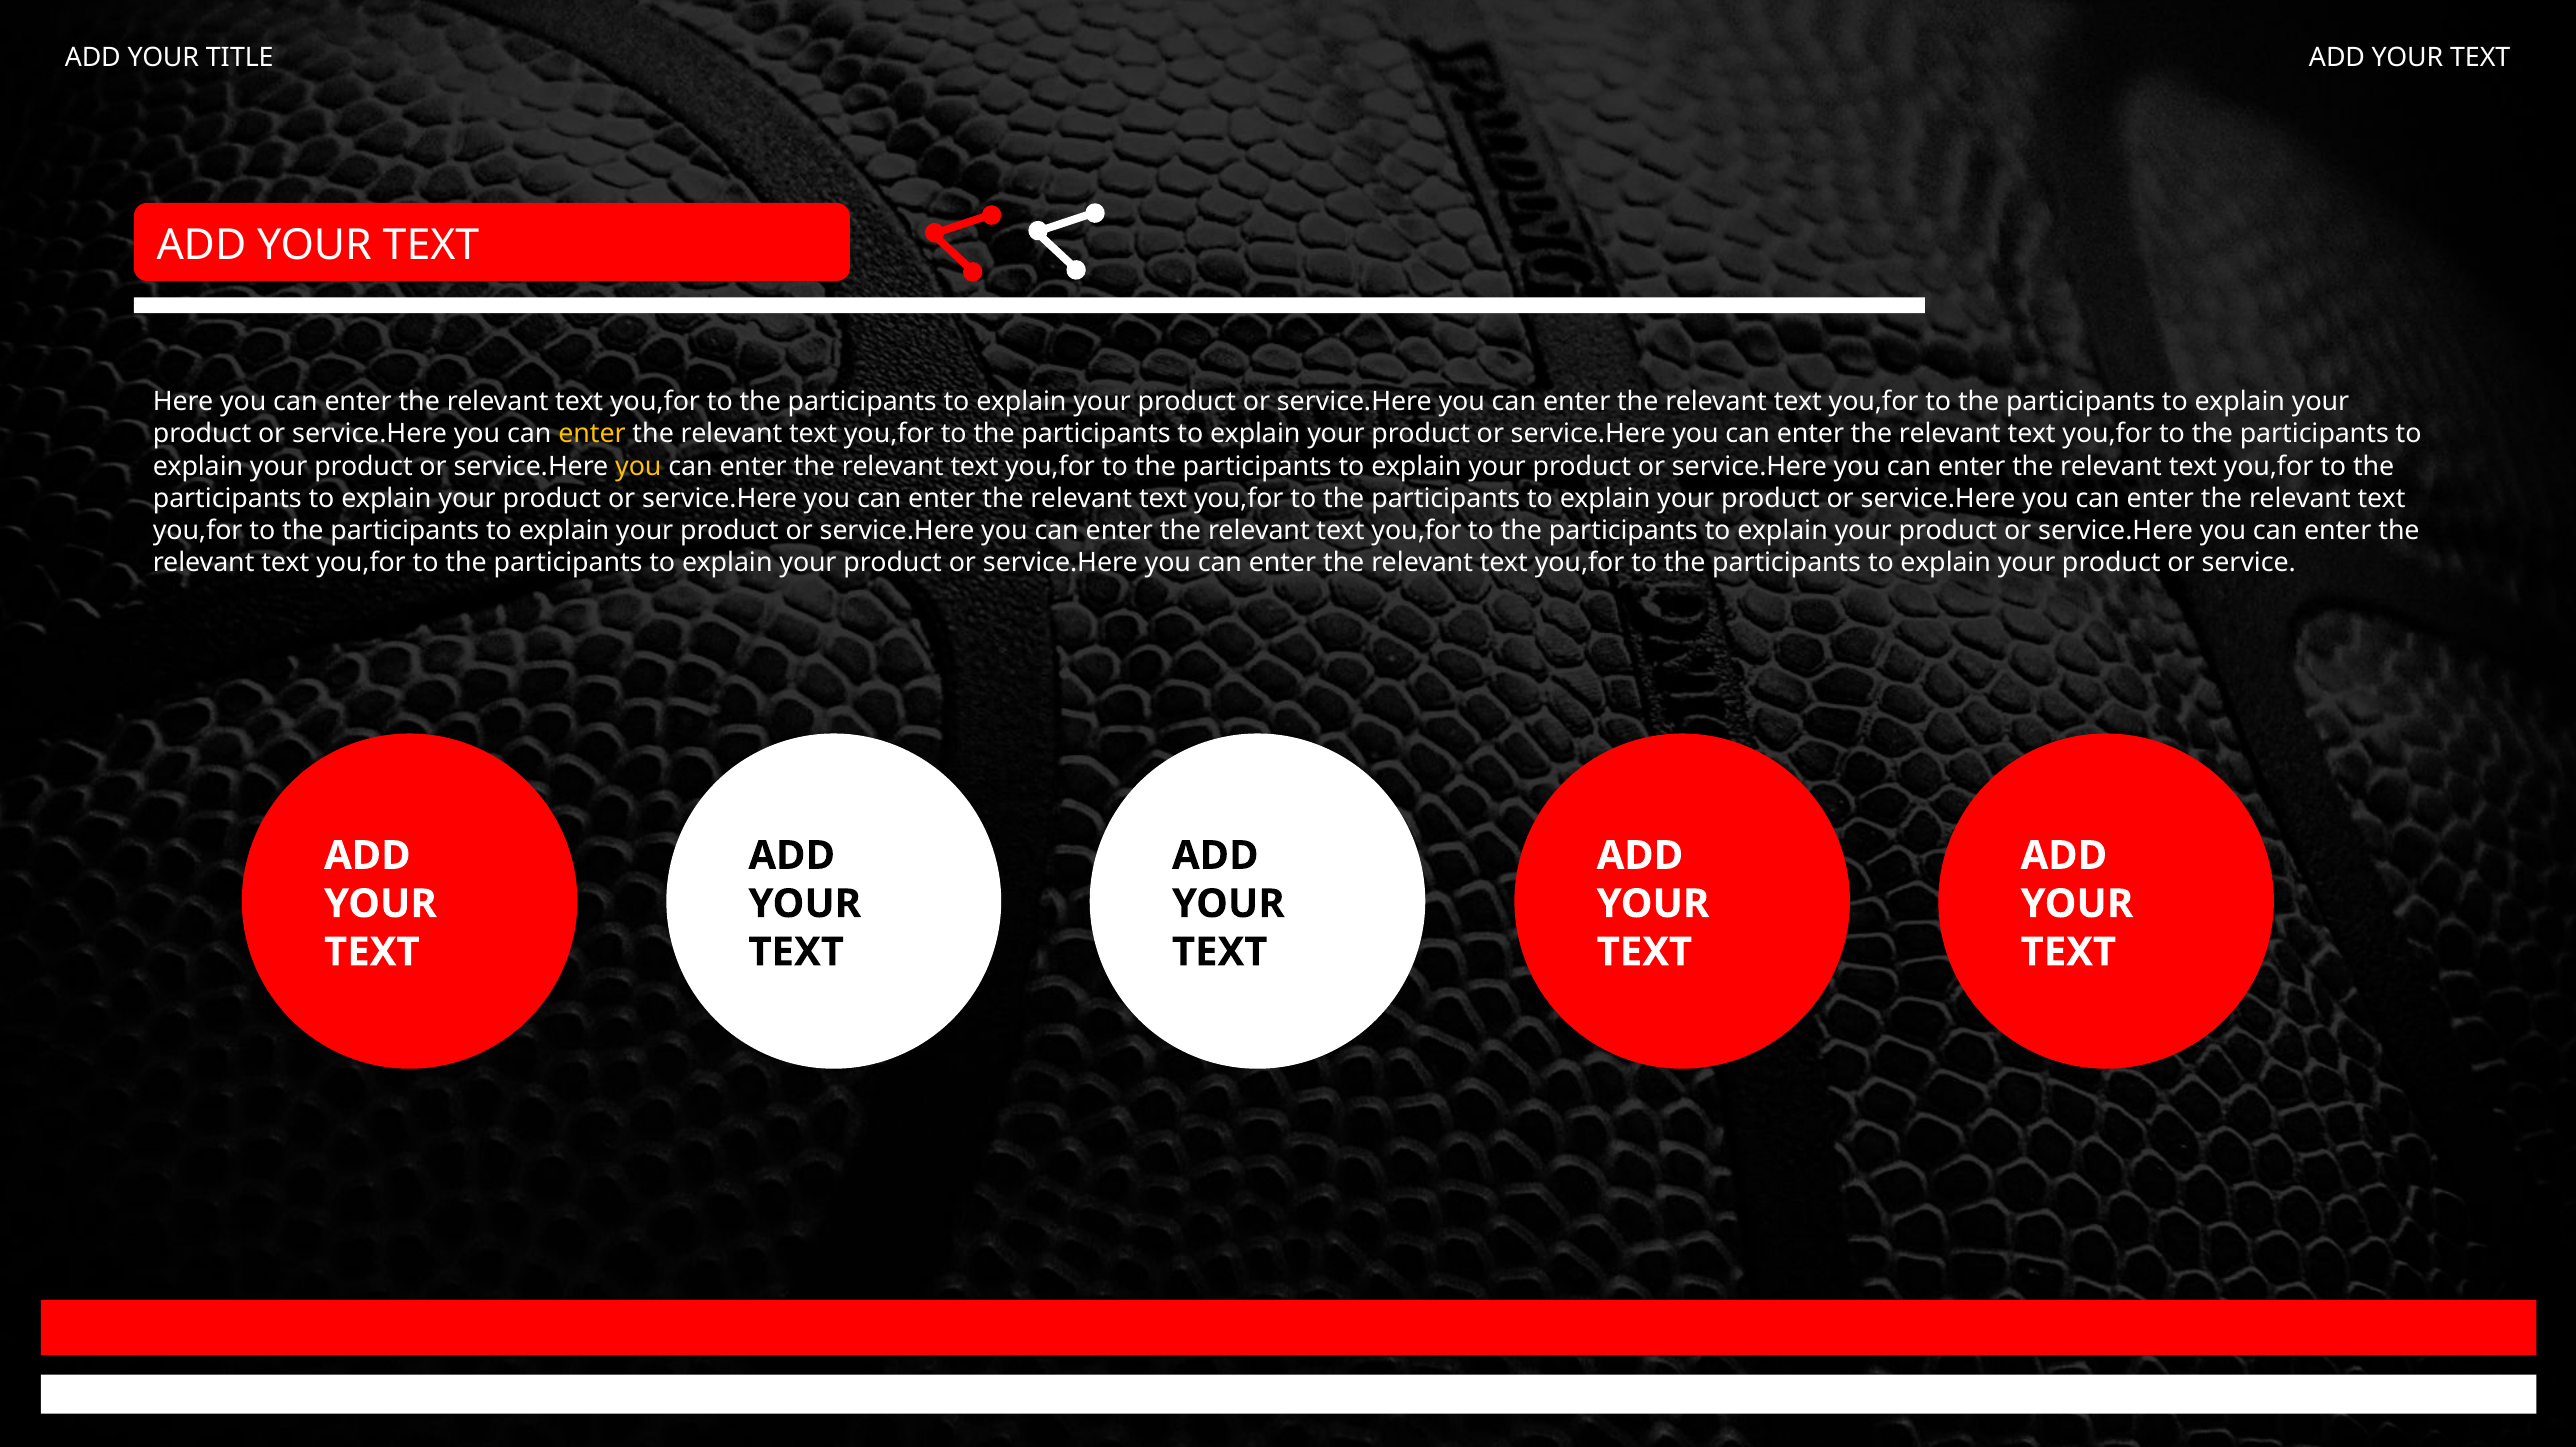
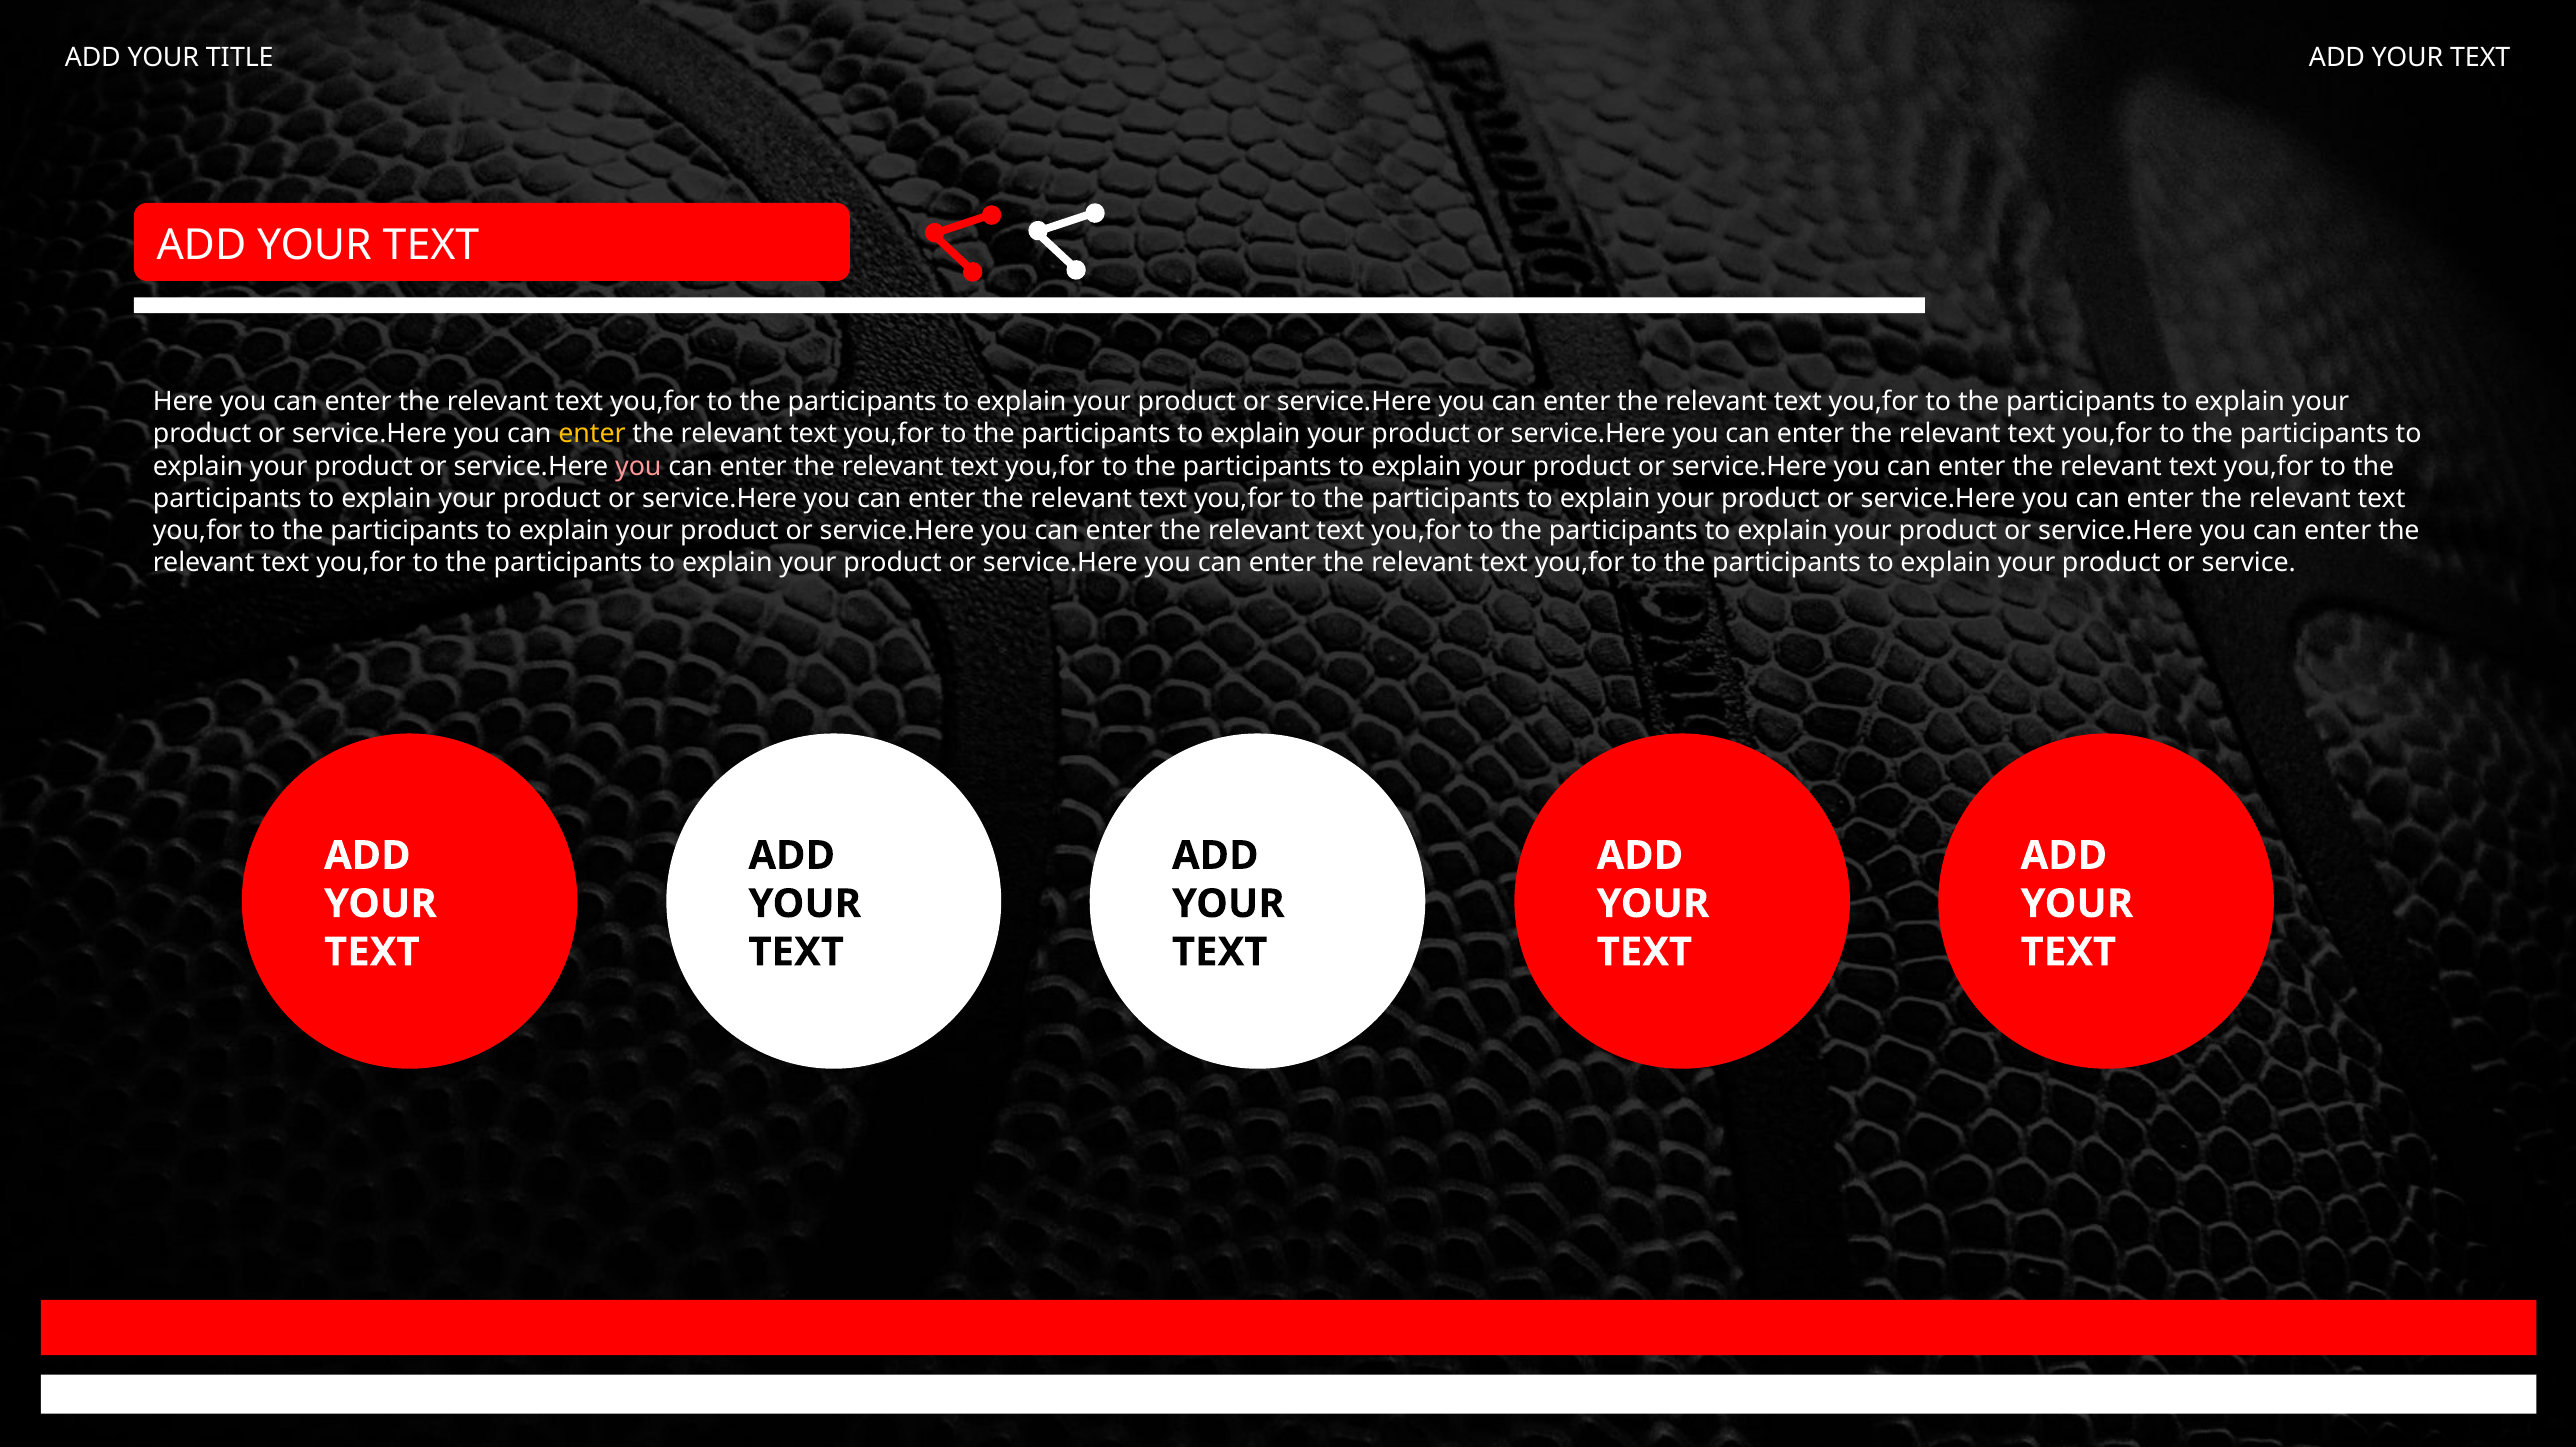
you colour: yellow -> pink (638, 466)
